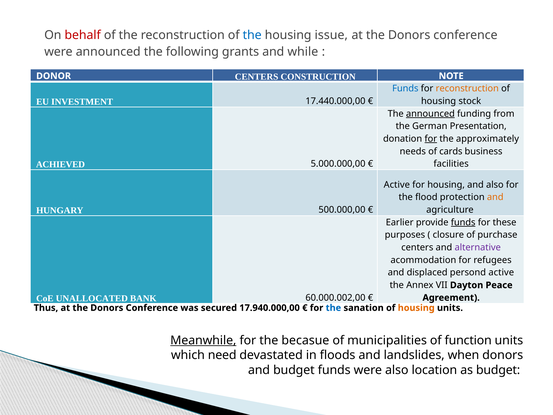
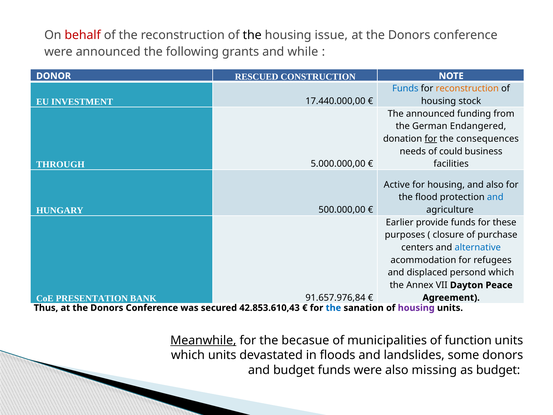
the colour: blue -> black (252, 35)
CENTERS: CENTERS -> RESCUED (257, 77)
announced underline: present -> none (430, 114)
Presentation: Presentation -> Endangered (478, 126)
approximately: approximately -> consequences (488, 139)
cards: cards -> could (451, 151)
ACHIEVED: ACHIEVED -> THROUGH (60, 164)
and colour: orange -> blue (495, 197)
funds underline: present -> none (463, 222)
alternative colour: purple -> blue (478, 247)
persond active: active -> which (501, 272)
UNALLOCATED: UNALLOCATED -> PRESENTATION (92, 298)
60.000.002,00: 60.000.002,00 -> 91.657.976,84 (335, 298)
17.940.000,00: 17.940.000,00 -> 42.853.610,43 (270, 308)
housing colour: orange -> purple (416, 308)
which need: need -> units (222, 355)
when: when -> some (463, 355)
location: location -> missing (434, 370)
